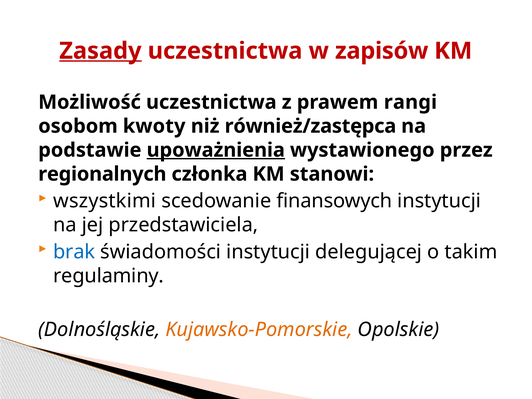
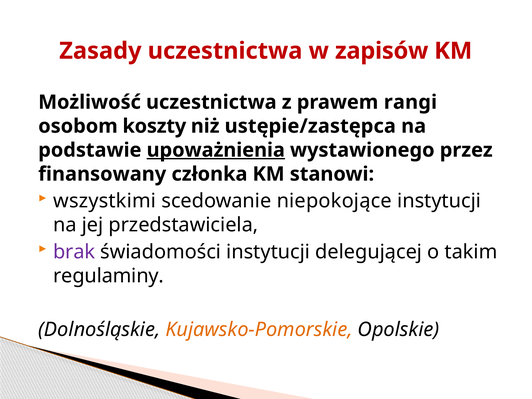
Zasady underline: present -> none (100, 51)
kwoty: kwoty -> koszty (154, 126)
również/zastępca: również/zastępca -> ustępie/zastępca (310, 126)
regionalnych: regionalnych -> finansowany (102, 174)
finansowych: finansowych -> niepokojące (334, 201)
brak colour: blue -> purple (74, 252)
